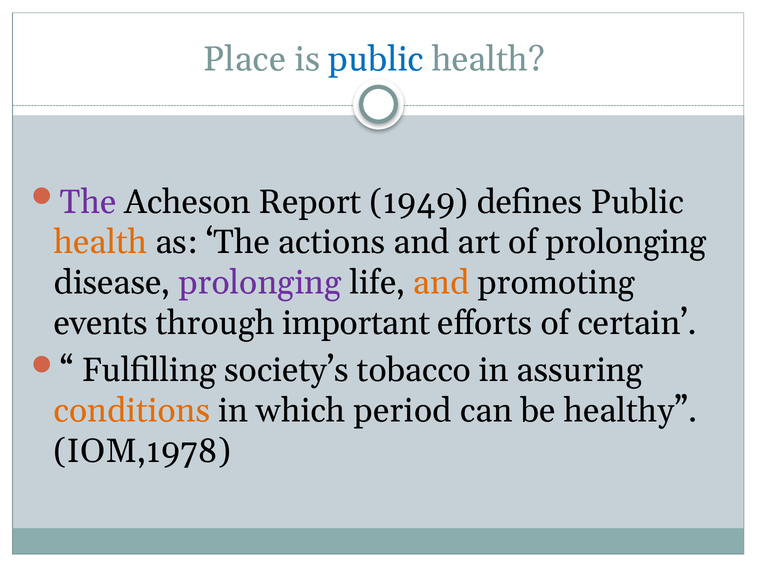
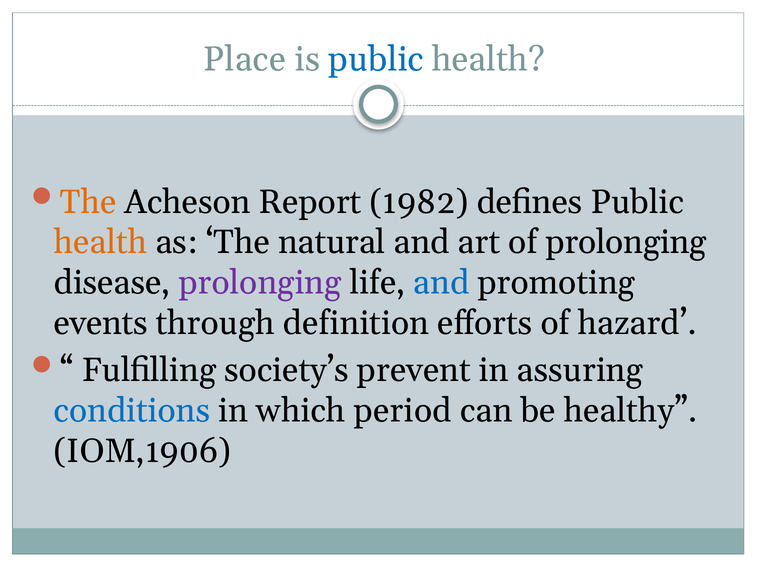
The colour: purple -> orange (88, 202)
1949: 1949 -> 1982 (419, 202)
actions: actions -> natural (332, 243)
and colour: orange -> blue (441, 283)
important: important -> definition (356, 324)
certain: certain -> hazard (637, 324)
tobacco: tobacco -> prevent (414, 371)
conditions colour: orange -> blue (132, 411)
IOM,1978: IOM,1978 -> IOM,1906 (142, 452)
